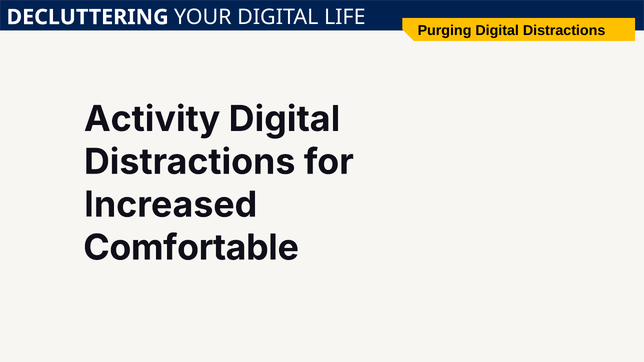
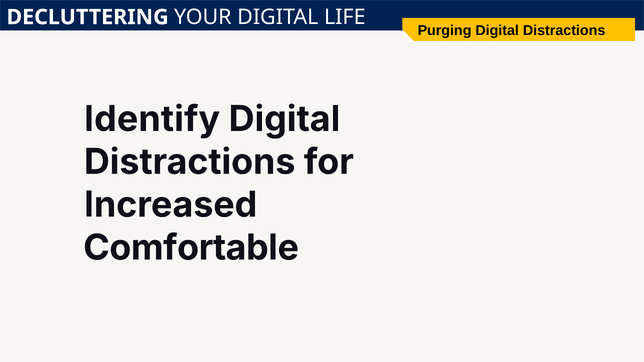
Activity: Activity -> Identify (152, 119)
